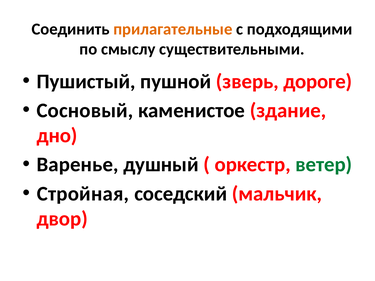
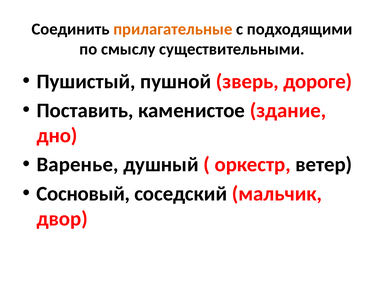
Сосновый: Сосновый -> Поставить (85, 111)
ветер colour: green -> black (324, 165)
Стройная: Стройная -> Сосновый (83, 194)
